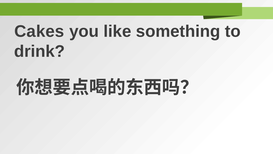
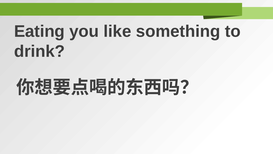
Cakes: Cakes -> Eating (39, 31)
